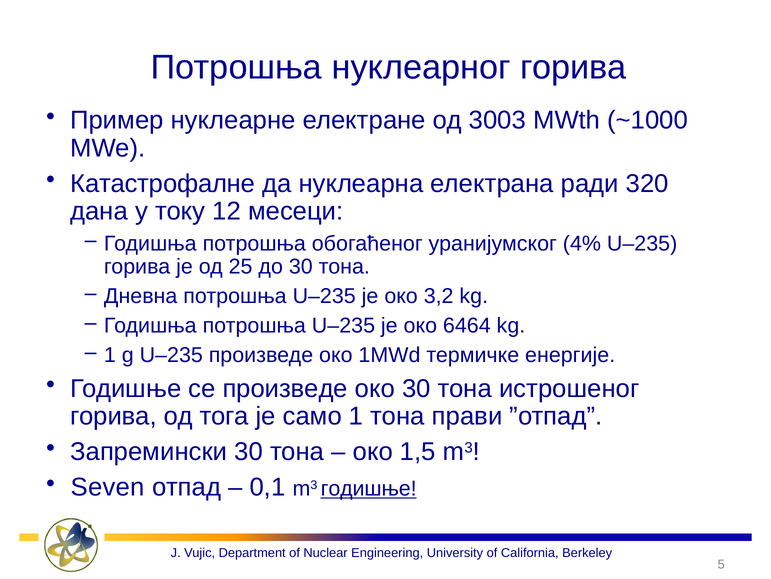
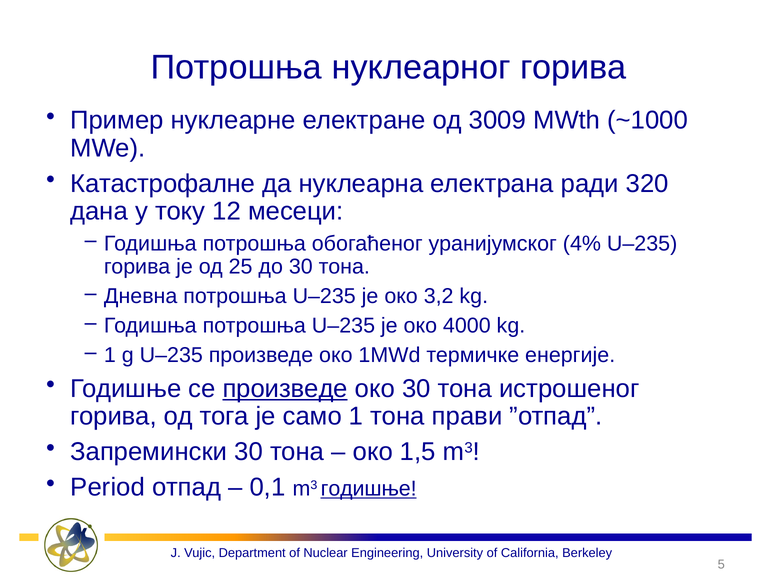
3003: 3003 -> 3009 (497, 120)
6464: 6464 -> 4000 (467, 325)
произведе underline: none -> present (285, 388)
Seven: Seven -> Period (108, 487)
